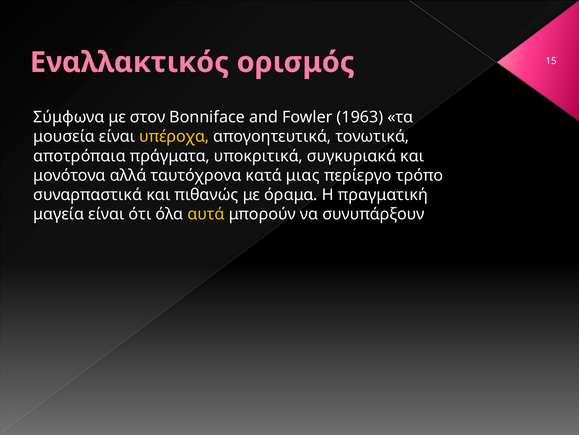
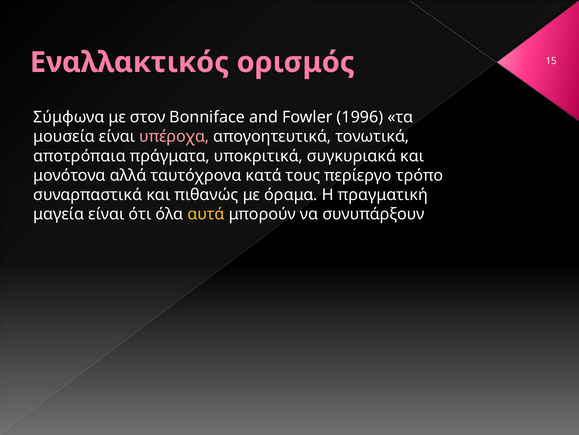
1963: 1963 -> 1996 (360, 117)
υπέροχα colour: yellow -> pink (174, 136)
μιας: μιας -> τους (303, 175)
